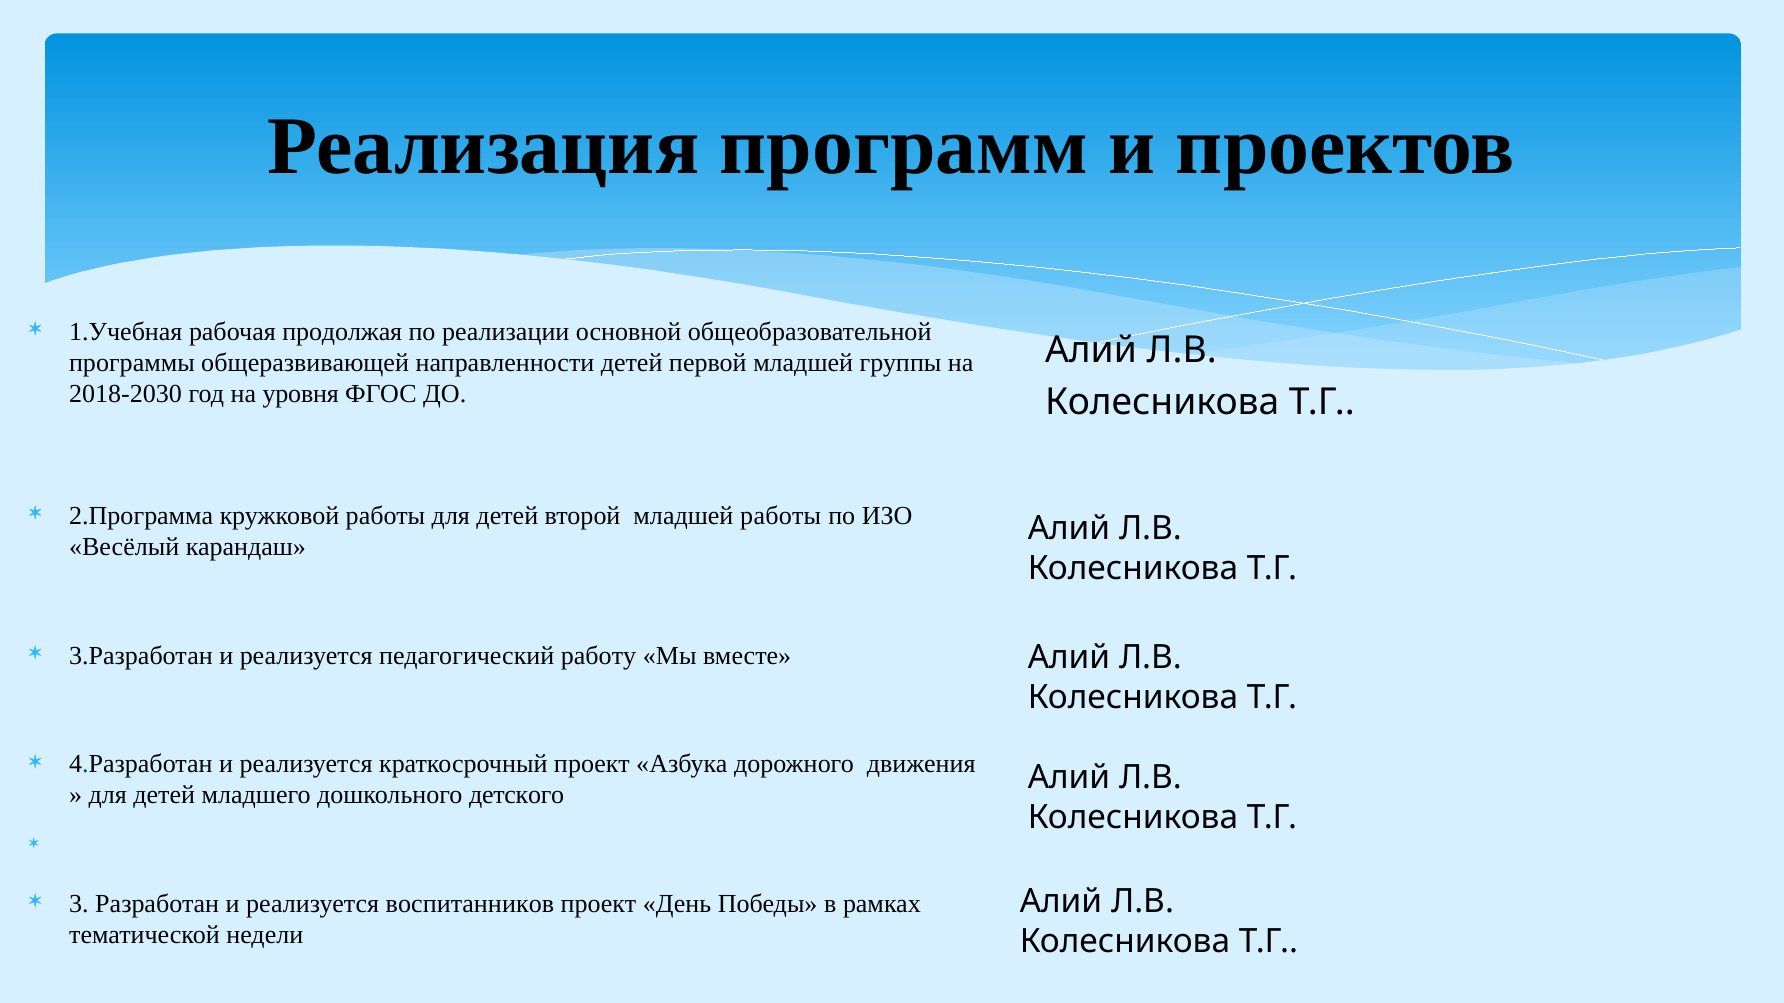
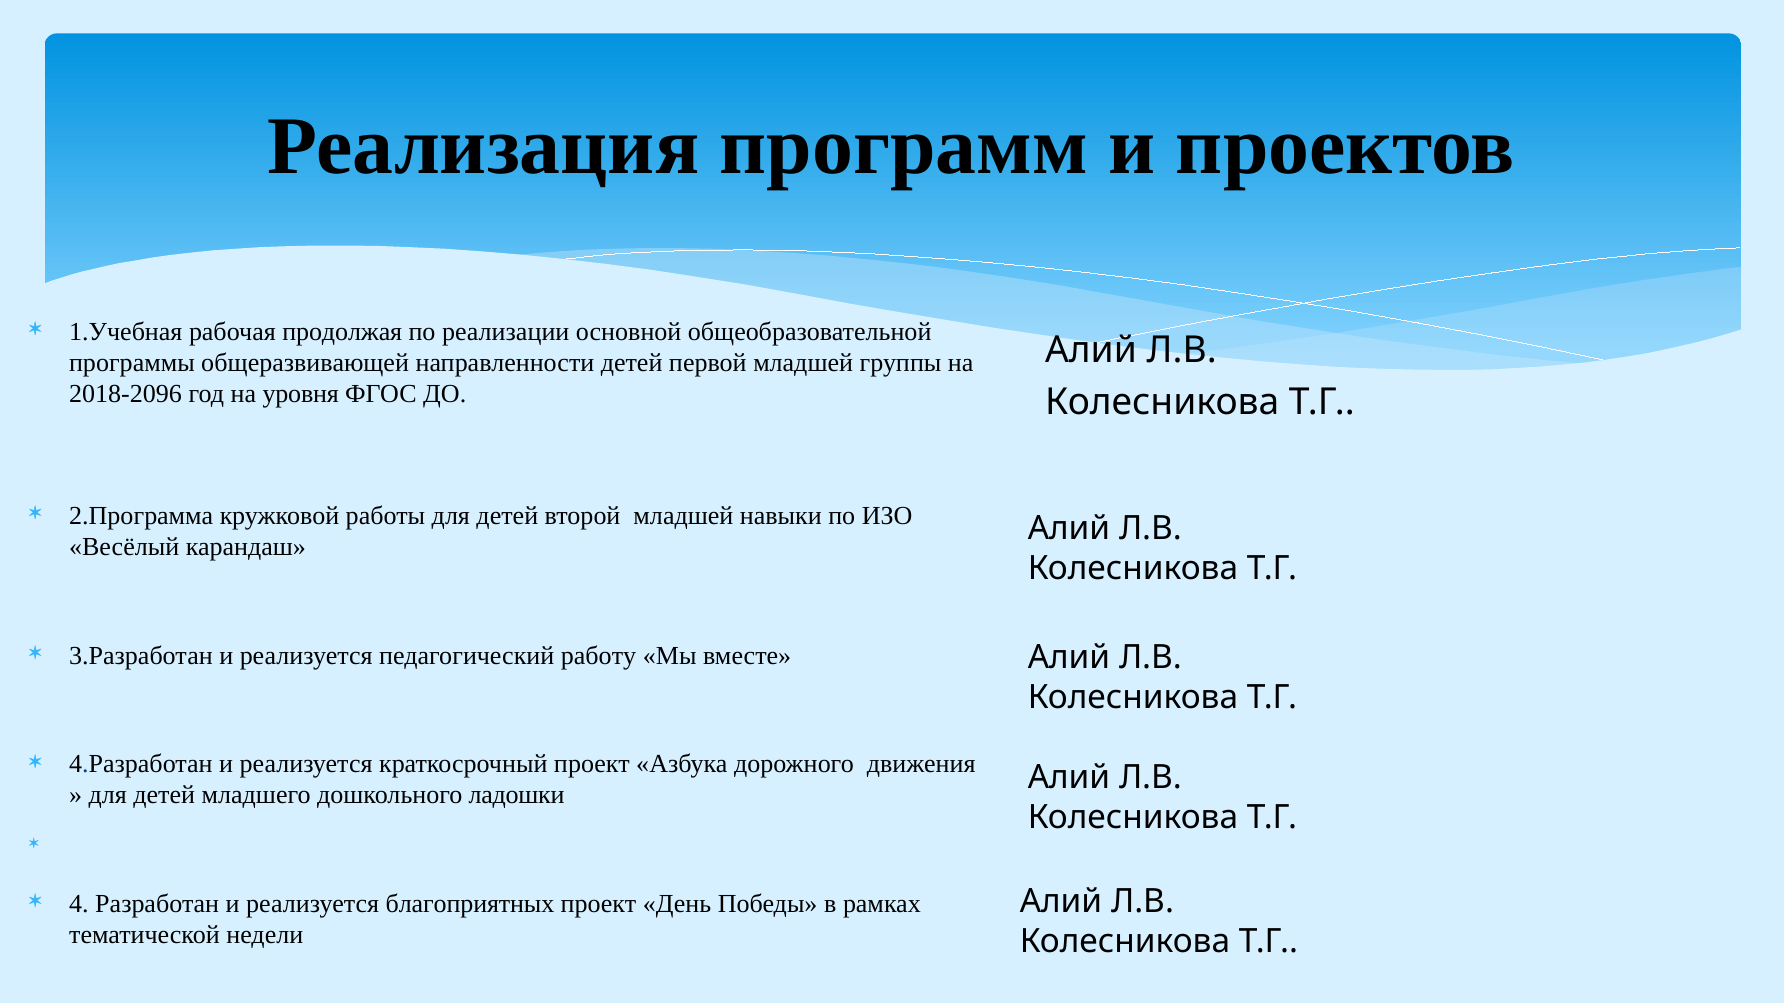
2018-2030: 2018-2030 -> 2018-2096 (126, 394)
младшей работы: работы -> навыки (781, 516)
детского: детского -> ладошки (517, 796)
3: 3 -> 4 (79, 904)
воспитанников: воспитанников -> благоприятных (470, 904)
